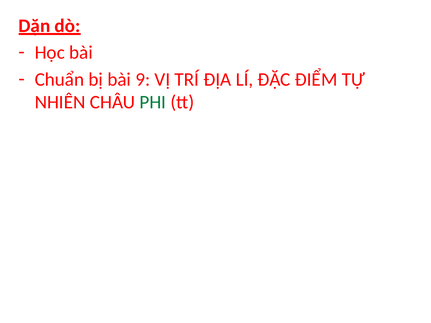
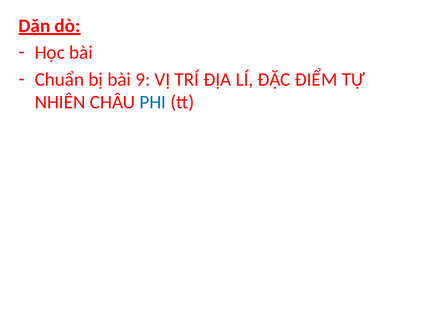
PHI colour: green -> blue (153, 102)
